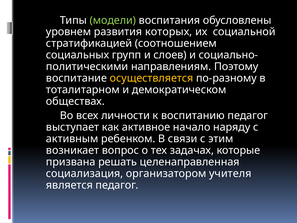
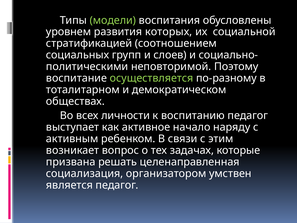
направлениям: направлениям -> неповторимой (171, 67)
осуществляется colour: yellow -> light green (152, 78)
учителя: учителя -> умствен (230, 173)
